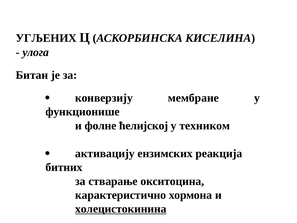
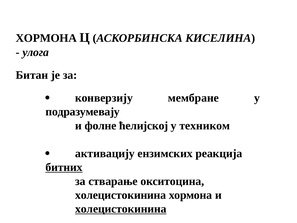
УГЉЕНИХ: УГЉЕНИХ -> ХОРМОНА (46, 38)
функционише: функционише -> подразумевају (83, 112)
битних underline: none -> present (64, 167)
карактеристично: карактеристично -> холецистокинина (121, 195)
